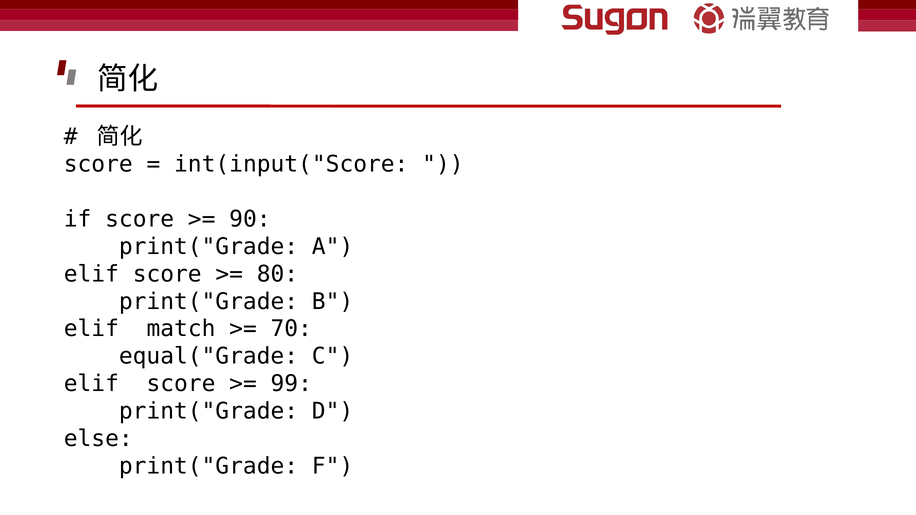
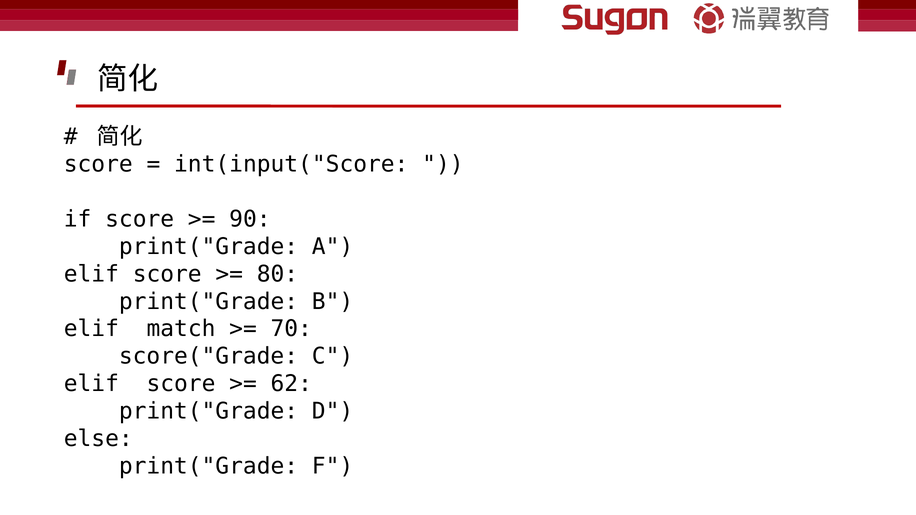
equal("Grade: equal("Grade -> score("Grade (208, 357)
99: 99 -> 62 (291, 384)
